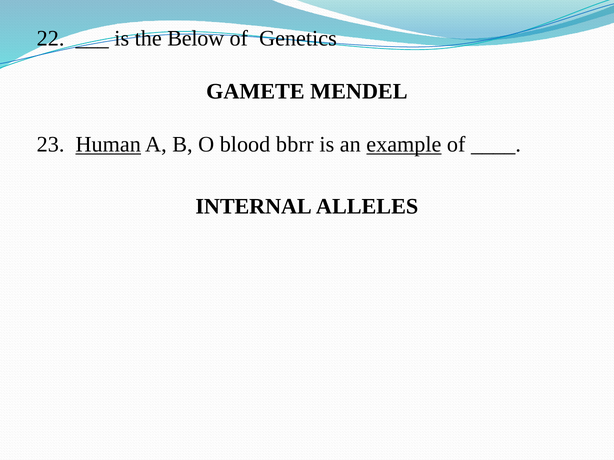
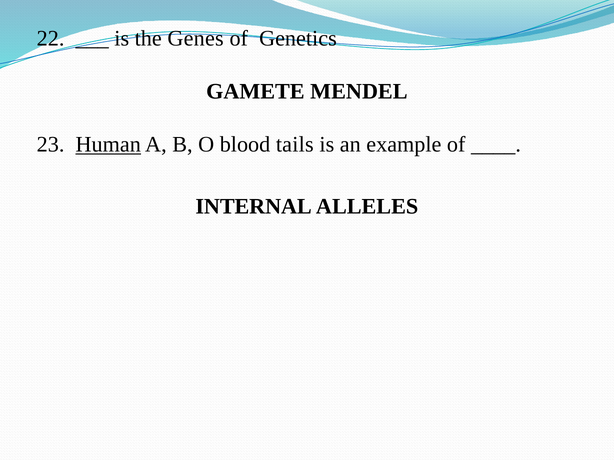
Below: Below -> Genes (196, 38)
bbrr: bbrr -> tails (295, 145)
example underline: present -> none (404, 145)
